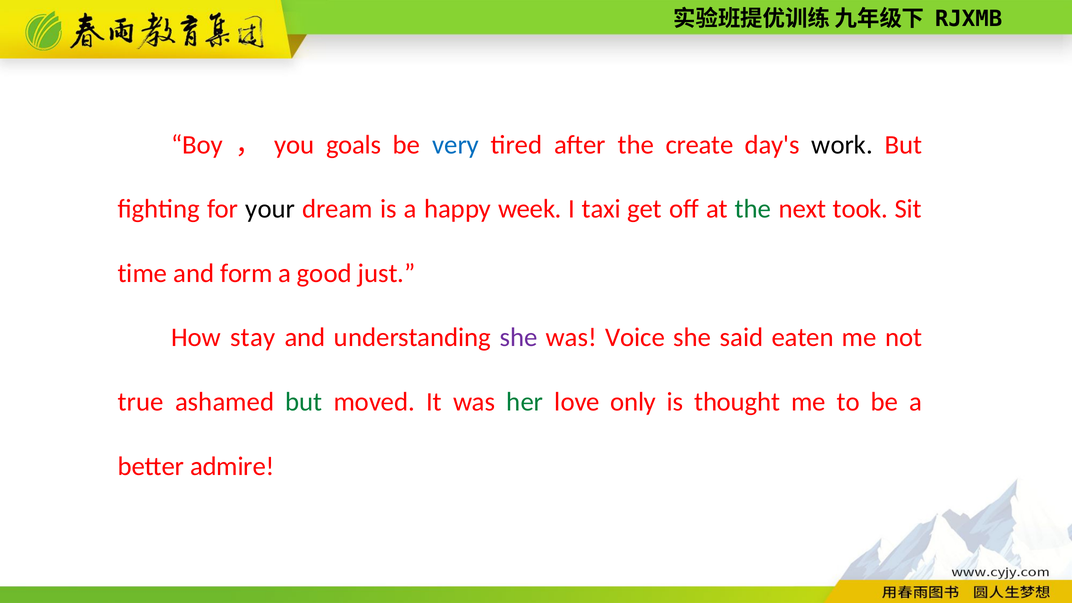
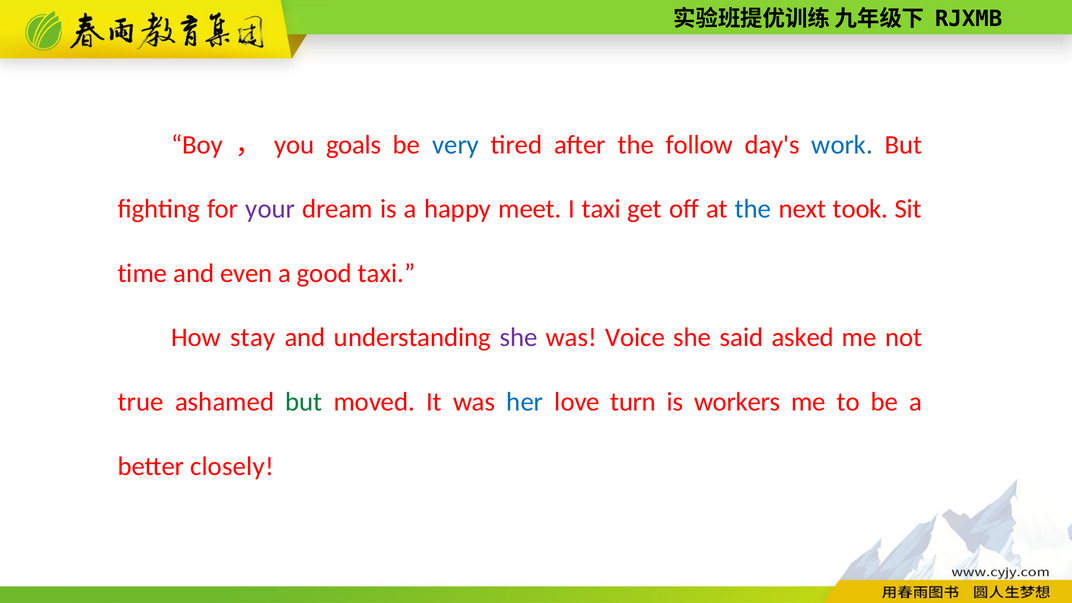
create: create -> follow (699, 145)
work colour: black -> blue (842, 145)
your colour: black -> purple (270, 209)
week: week -> meet (530, 209)
the colour: green -> blue (753, 209)
form: form -> even (246, 273)
good just: just -> taxi (386, 273)
eaten: eaten -> asked (803, 338)
her colour: green -> blue (525, 402)
only: only -> turn (633, 402)
thought: thought -> workers (737, 402)
admire: admire -> closely (232, 466)
